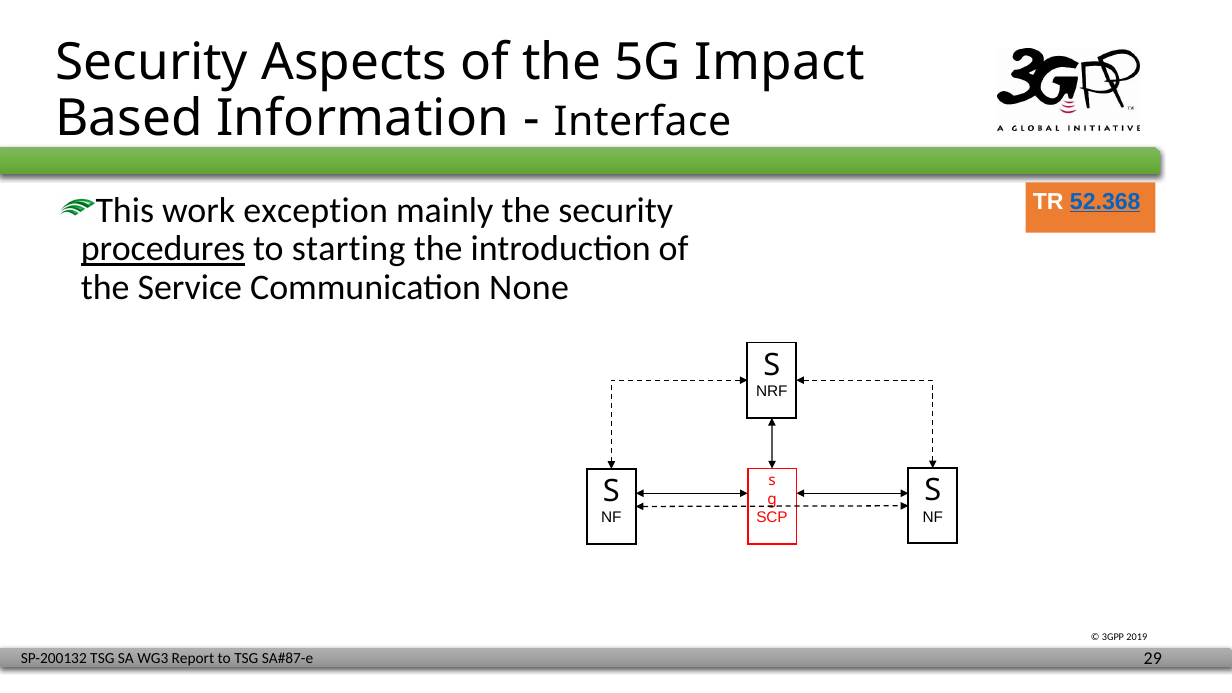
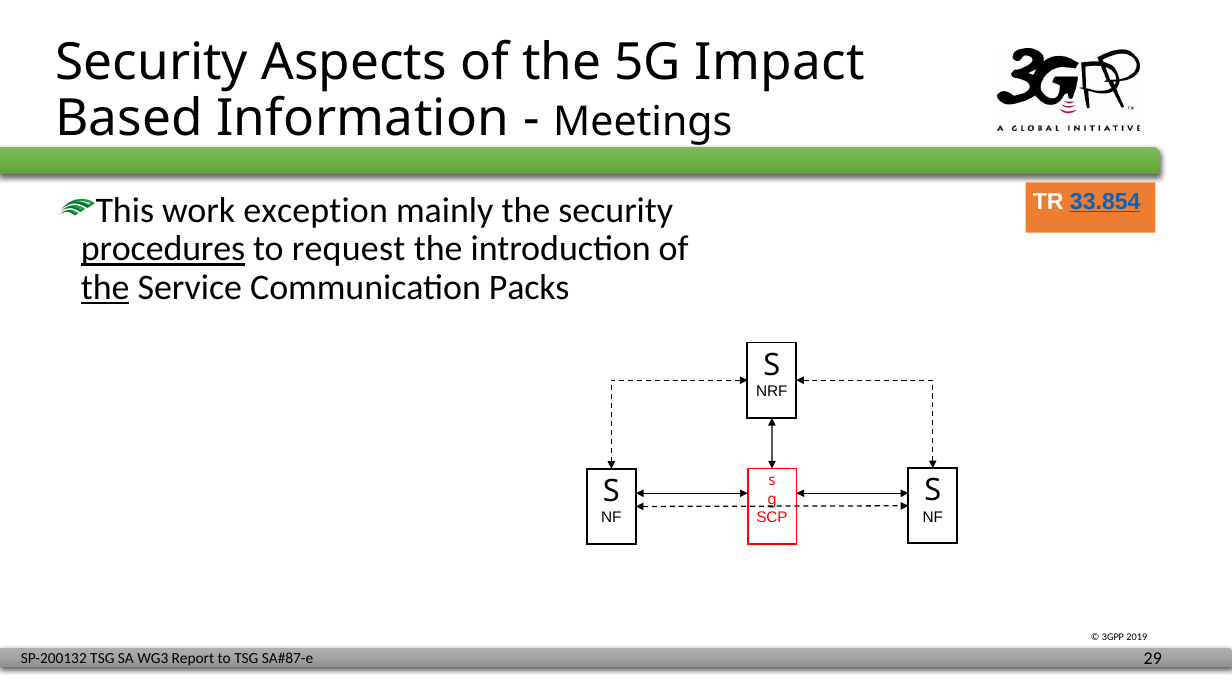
Interface: Interface -> Meetings (643, 122)
52.368: 52.368 -> 33.854 (1105, 201)
starting: starting -> request (349, 249)
the underline: none -> present (105, 288)
None: None -> Packs (529, 288)
